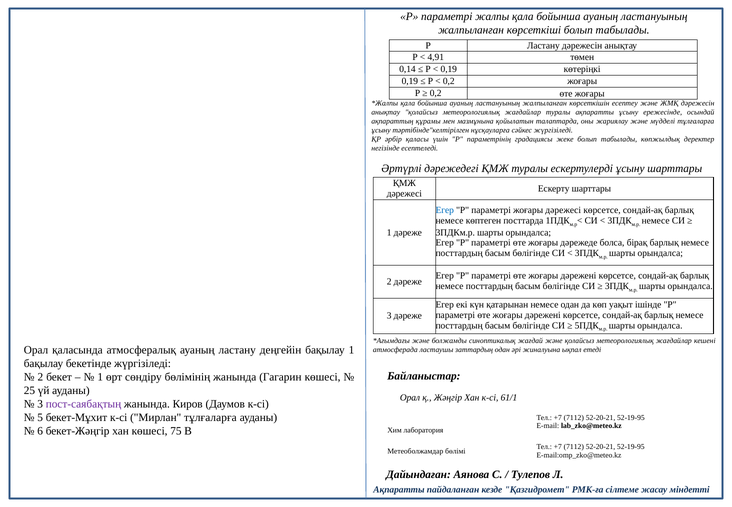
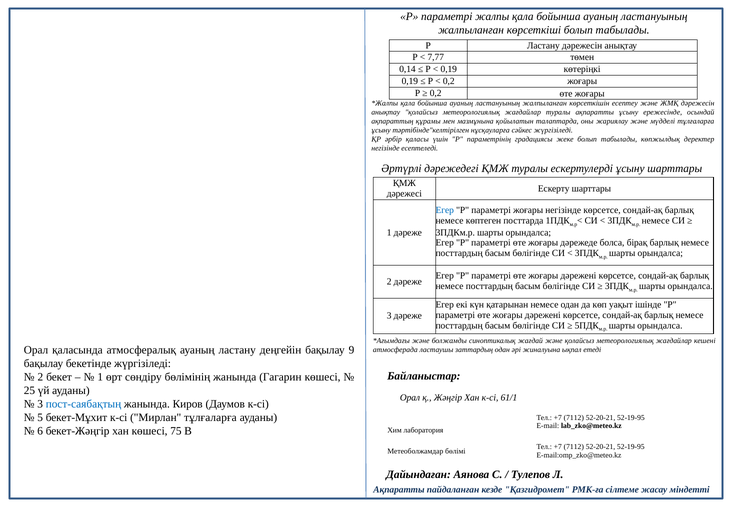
4,91: 4,91 -> 7,77 (436, 57)
жоғары дәрежесі: дәрежесі -> негізінде (563, 210)
бақылау 1: 1 -> 9 (351, 350)
пост-саябақтың colour: purple -> blue (83, 404)
